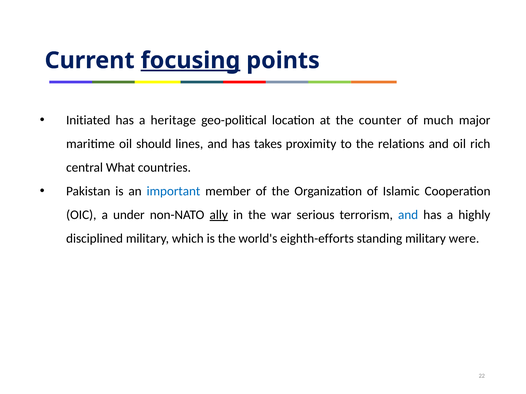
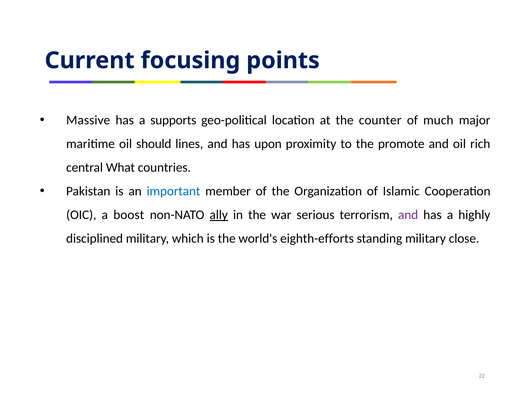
focusing underline: present -> none (190, 61)
Initiated: Initiated -> Massive (88, 120)
heritage: heritage -> supports (173, 120)
takes: takes -> upon (268, 144)
relations: relations -> promote (401, 144)
under: under -> boost (129, 215)
and colour: blue -> purple (408, 215)
were: were -> close (464, 239)
